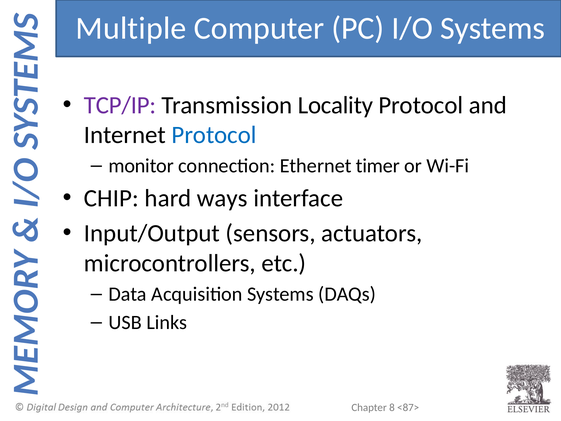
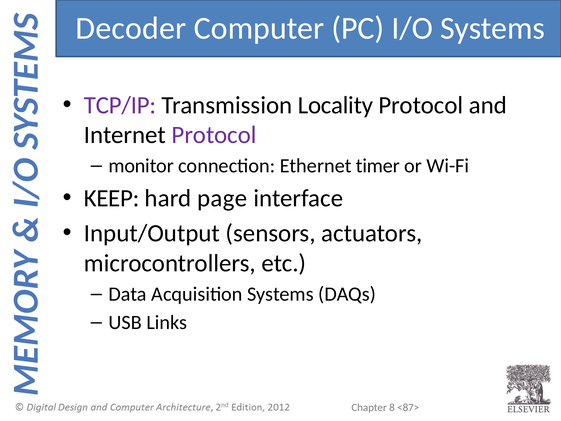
Multiple: Multiple -> Decoder (131, 28)
Protocol colour: blue -> purple (214, 135)
CHIP: CHIP -> KEEP (112, 198)
ways: ways -> page (222, 198)
